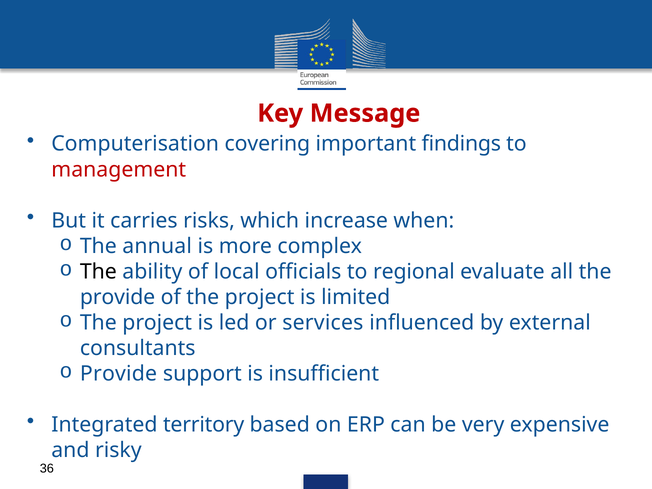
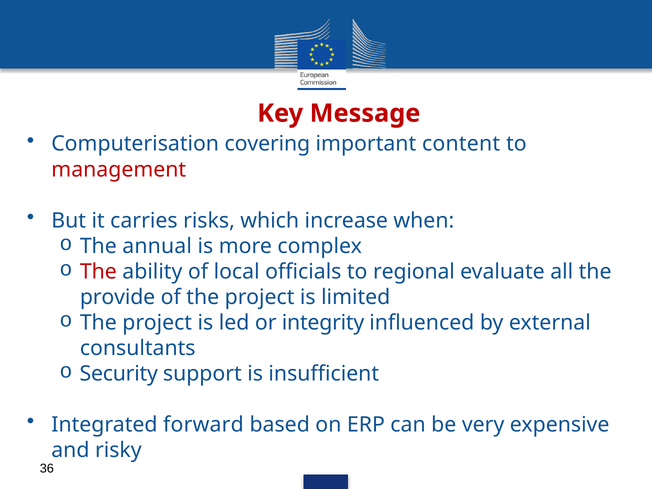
findings: findings -> content (461, 144)
The colour: black -> red (98, 272)
services: services -> integrity (323, 323)
Provide: Provide -> Security (119, 374)
territory: territory -> forward (203, 425)
